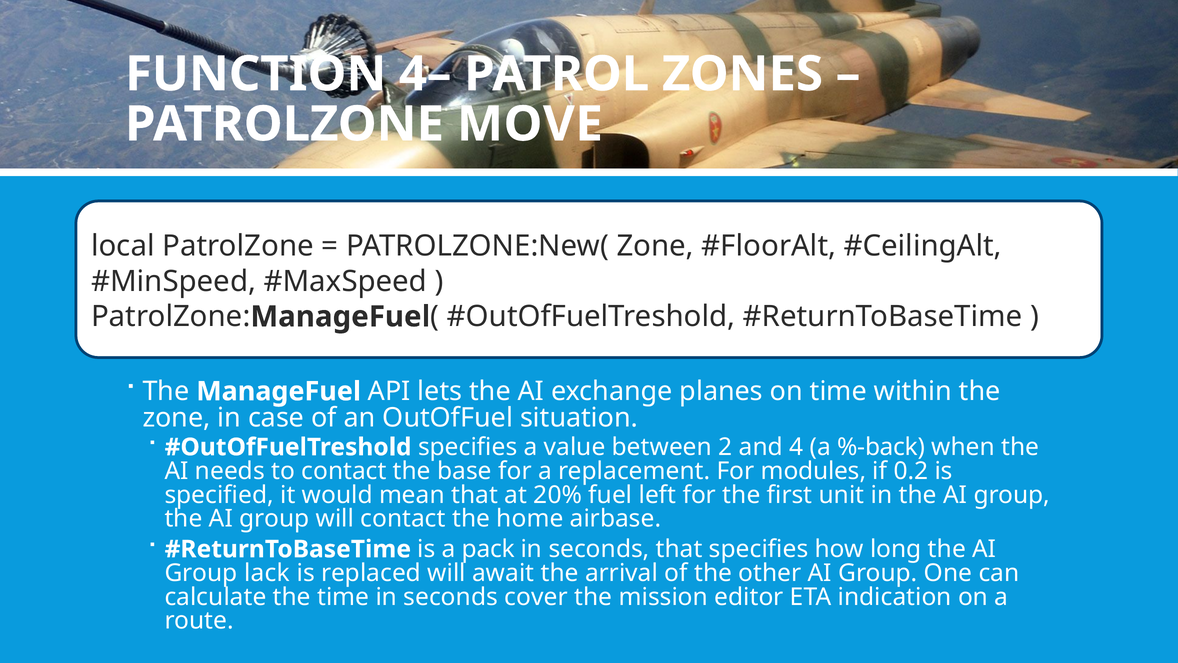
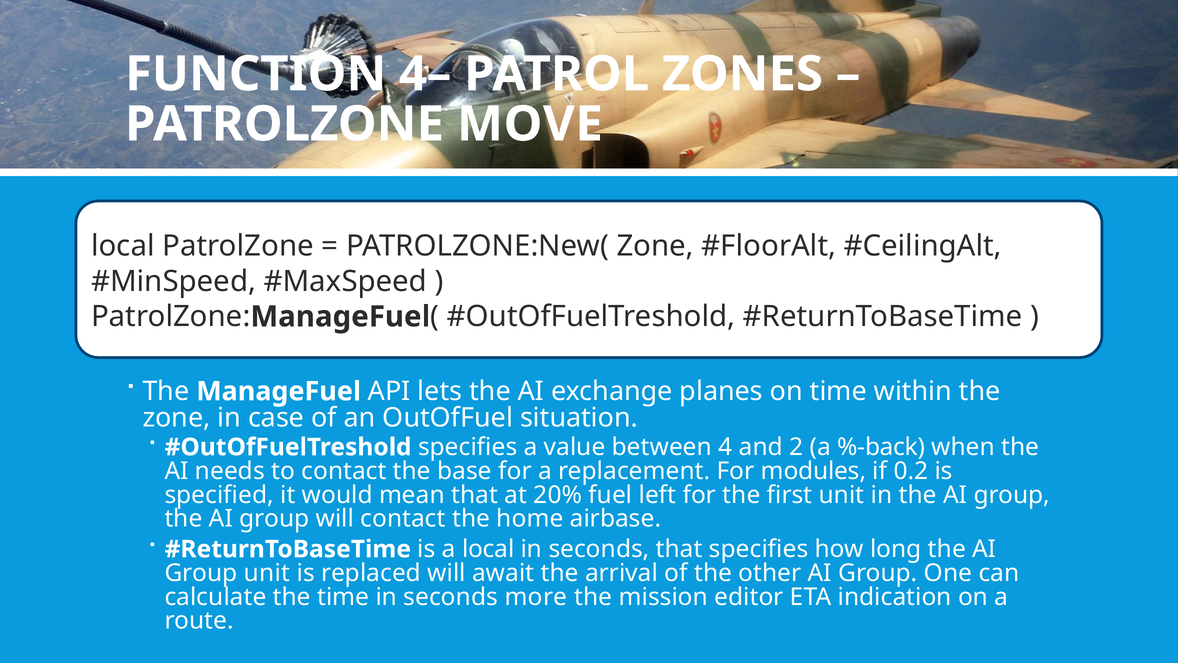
2: 2 -> 4 (725, 447)
4: 4 -> 2 (796, 447)
a pack: pack -> local (488, 549)
Group lack: lack -> unit (267, 573)
cover: cover -> more (536, 597)
